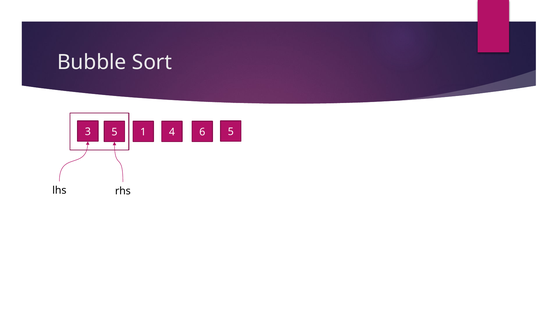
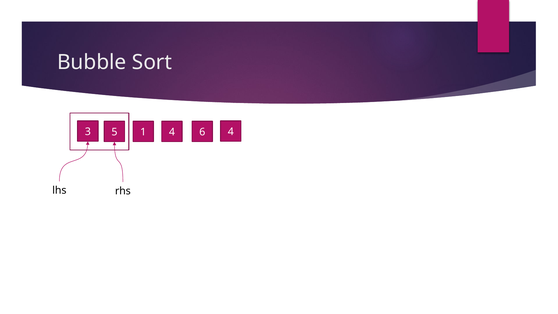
4 5: 5 -> 4 (231, 132)
